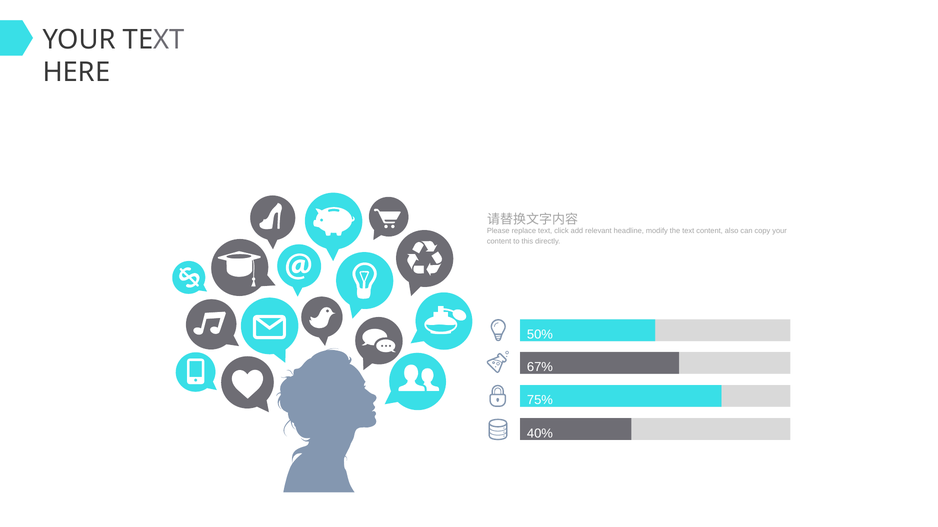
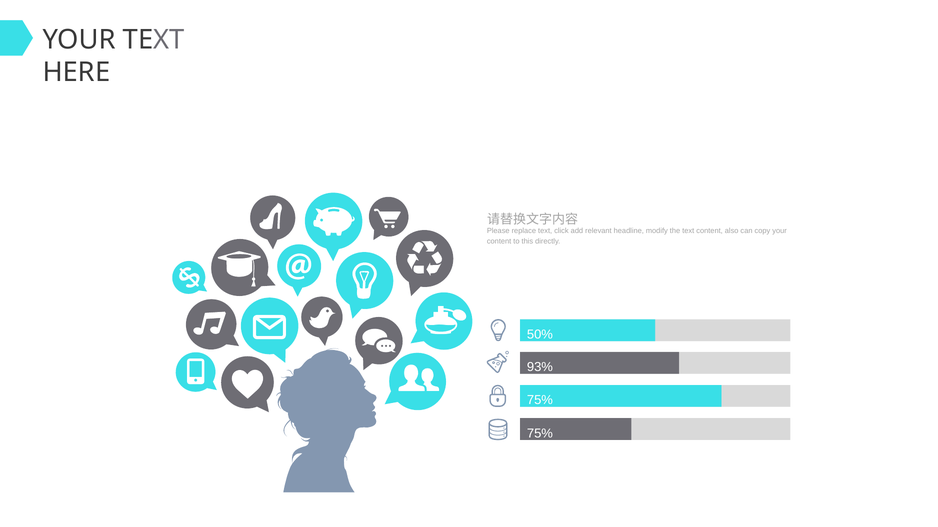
67%: 67% -> 93% (540, 367)
40%: 40% -> 75% (540, 434)
